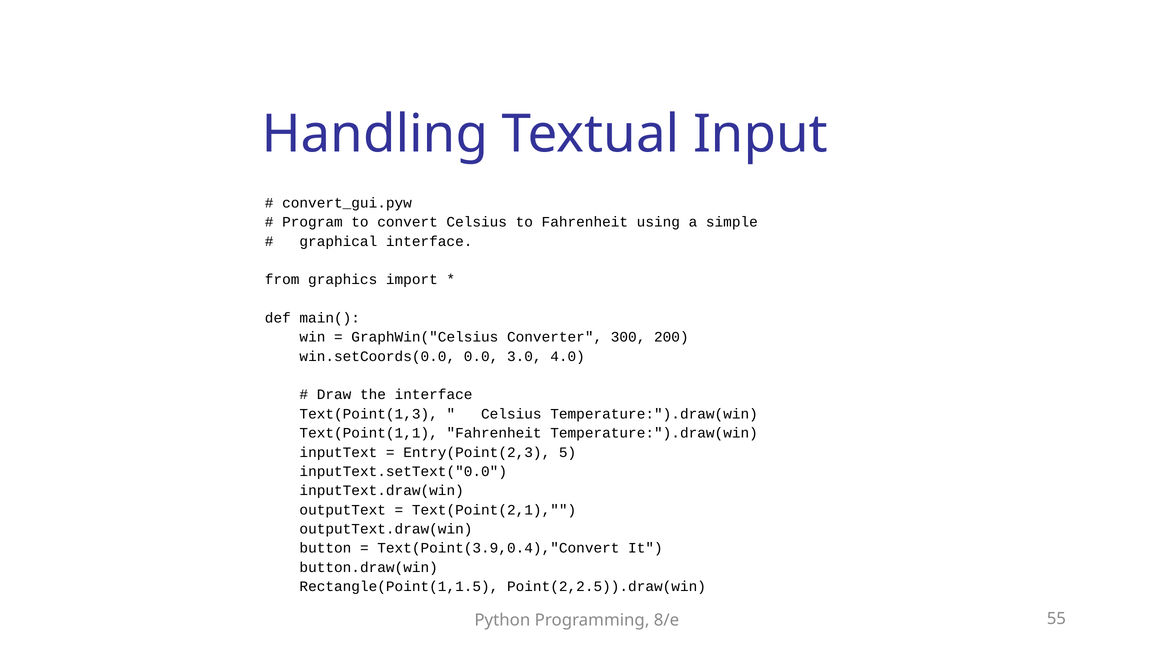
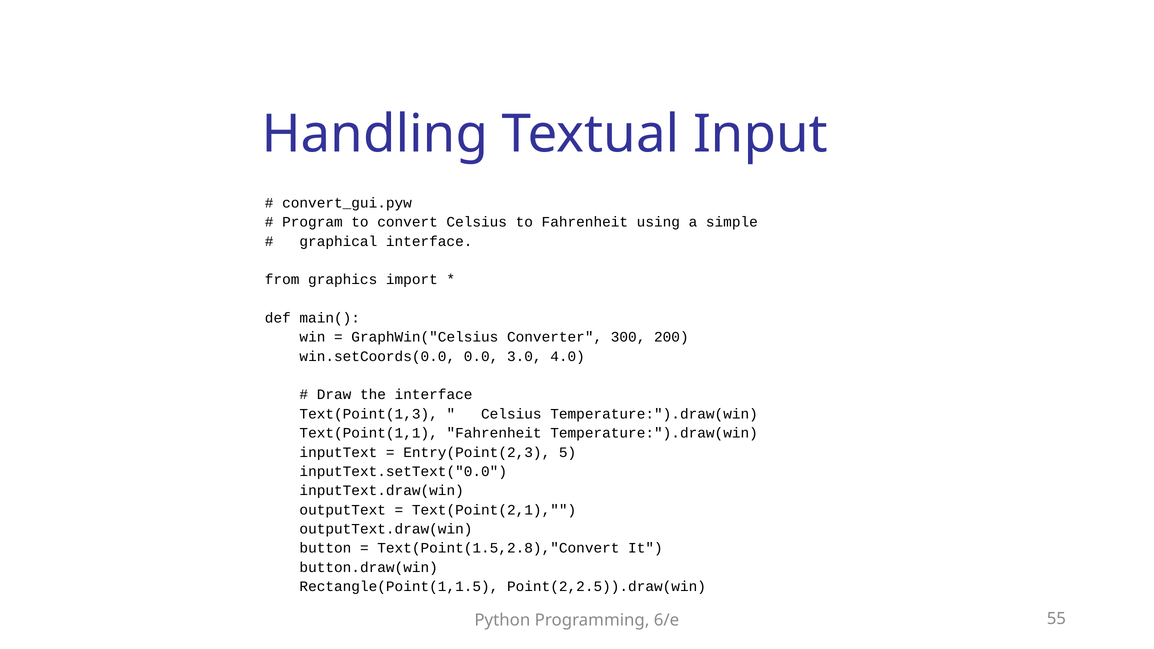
Text(Point(3.9,0.4),"Convert: Text(Point(3.9,0.4),"Convert -> Text(Point(1.5,2.8),"Convert (498, 548)
8/e: 8/e -> 6/e (667, 620)
